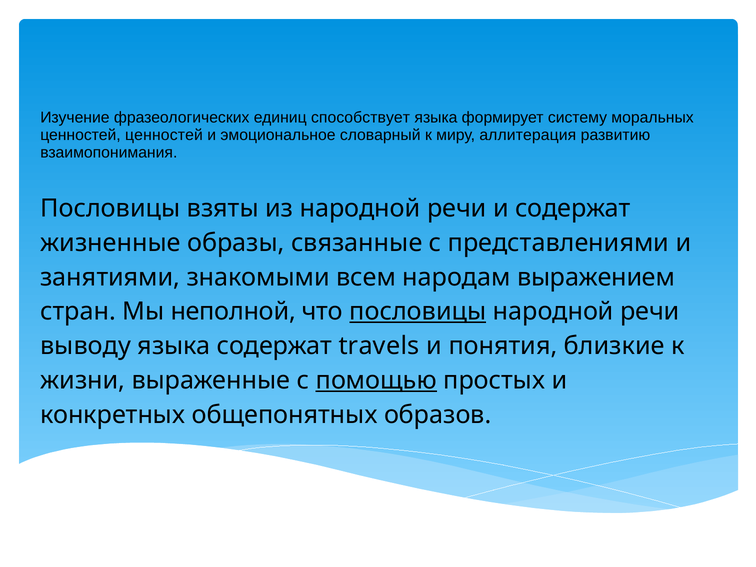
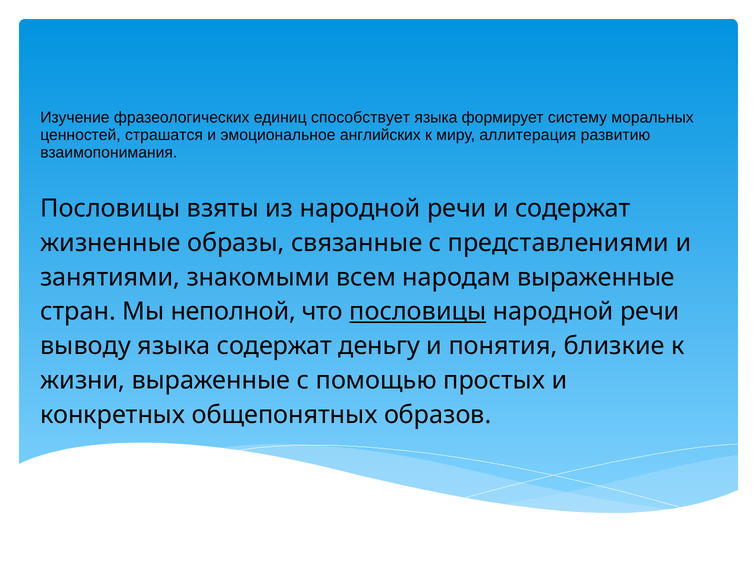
ценностей ценностей: ценностей -> страшатся (164, 135)
словарный: словарный -> английских (380, 135)
народам выражением: выражением -> выраженные (596, 277)
travels: travels -> деньгу (379, 346)
помощью underline: present -> none (376, 380)
